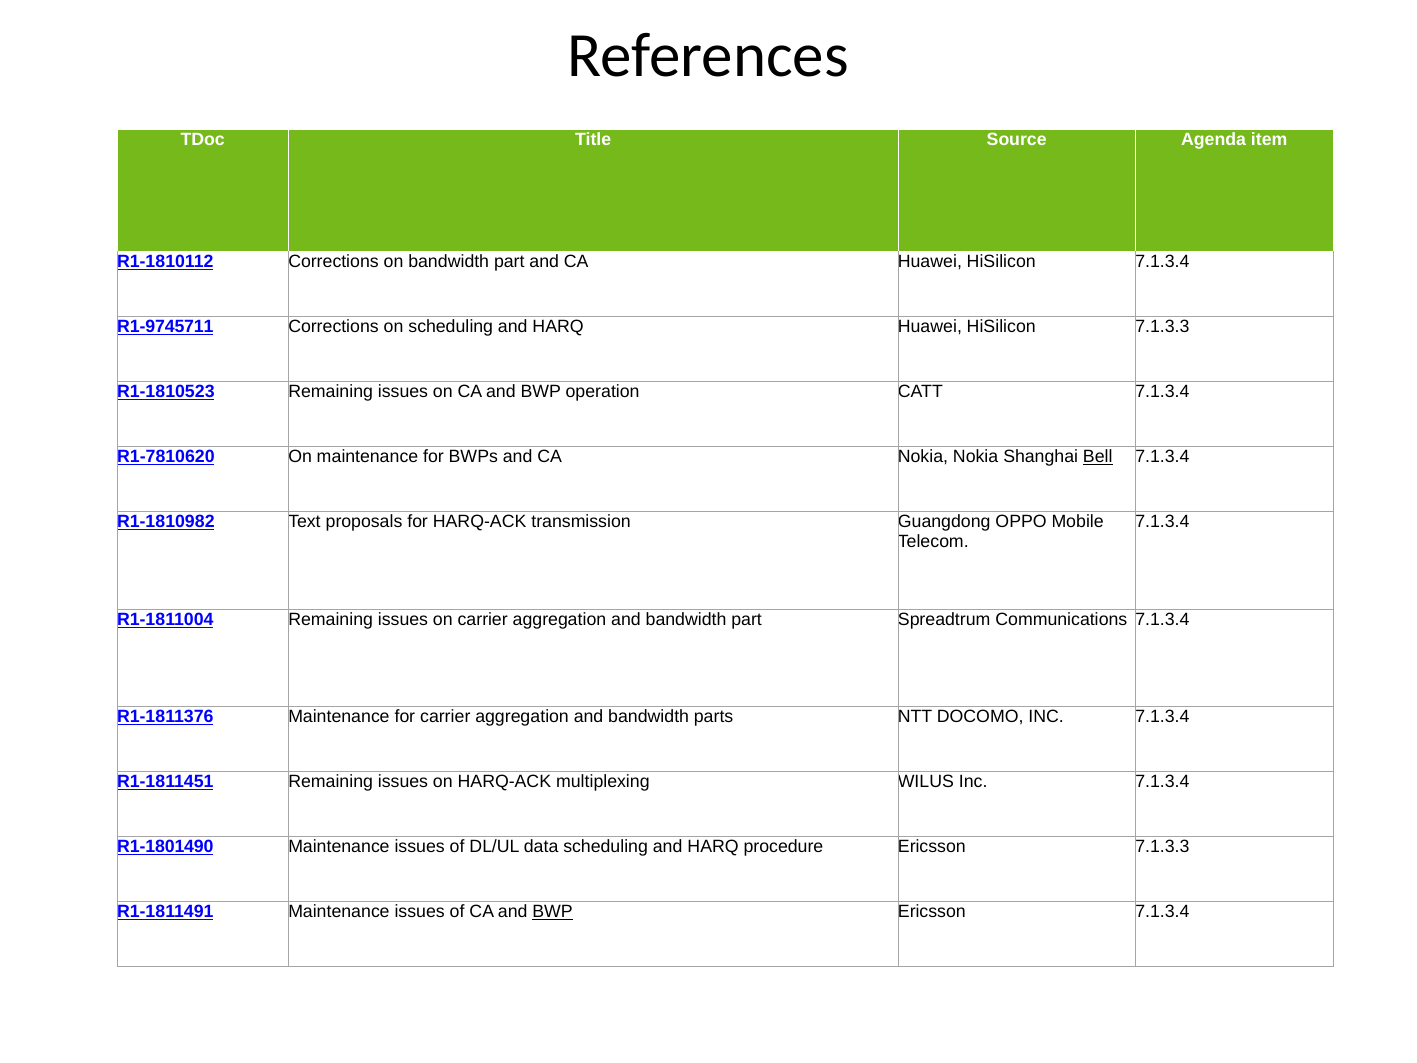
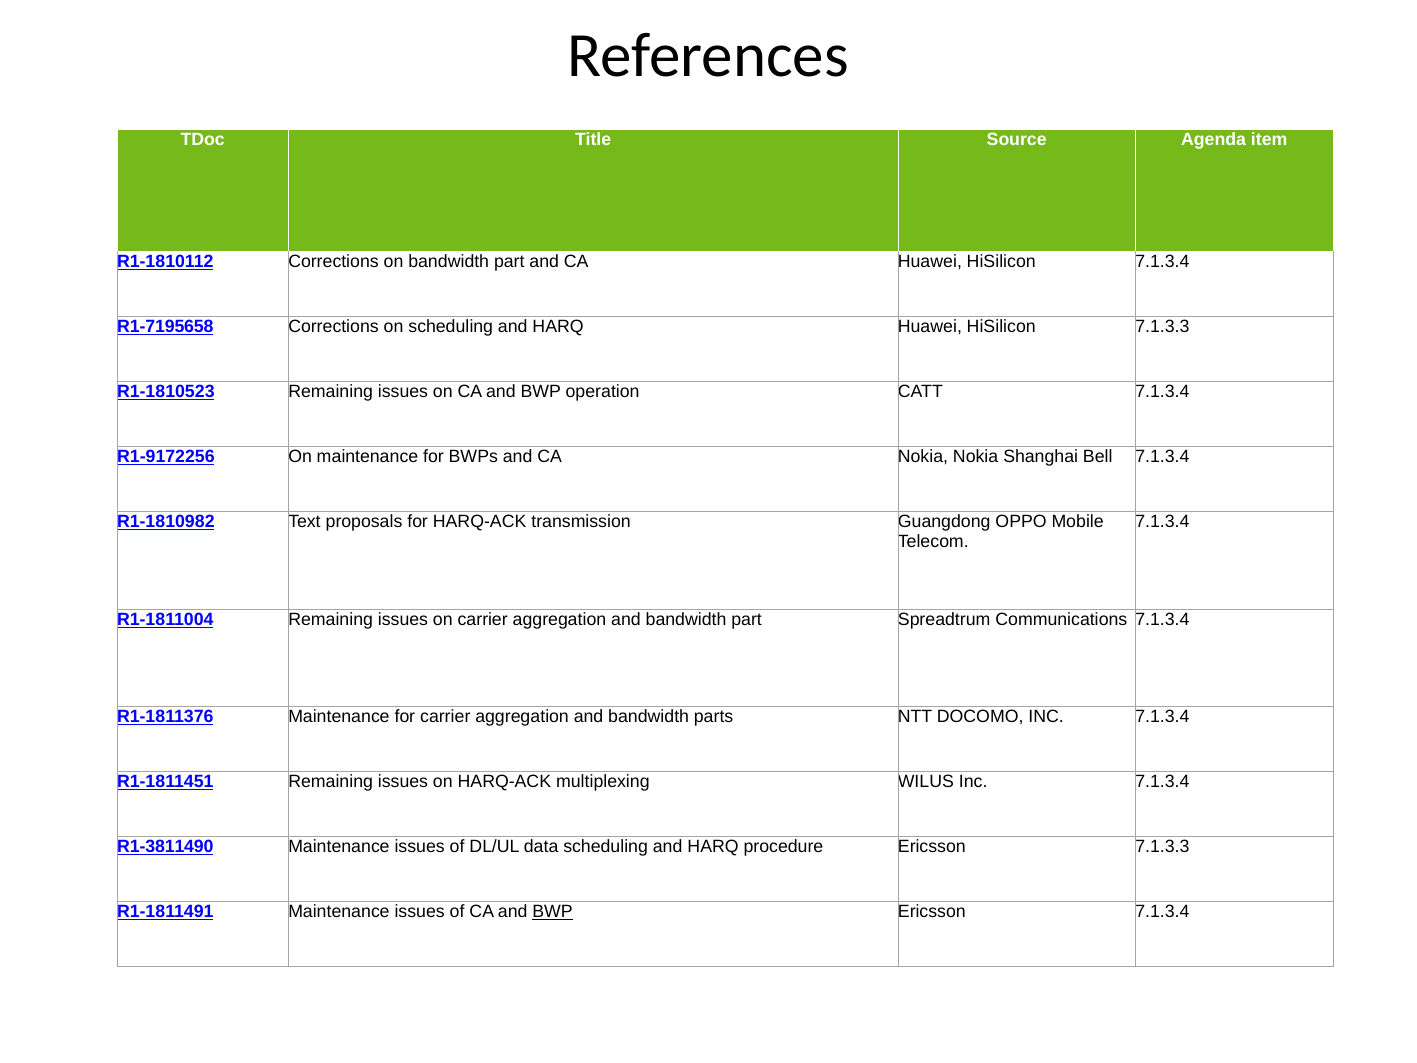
R1-9745711: R1-9745711 -> R1-7195658 (165, 327)
R1-7810620: R1-7810620 -> R1-9172256 (166, 457)
Bell underline: present -> none (1098, 457)
R1-1801490: R1-1801490 -> R1-3811490 (165, 847)
